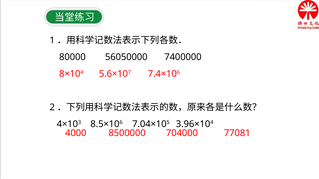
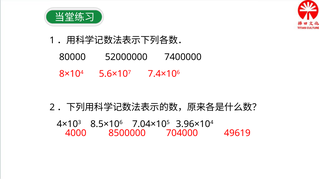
56050000: 56050000 -> 52000000 (126, 57)
77081: 77081 -> 49619 (237, 133)
